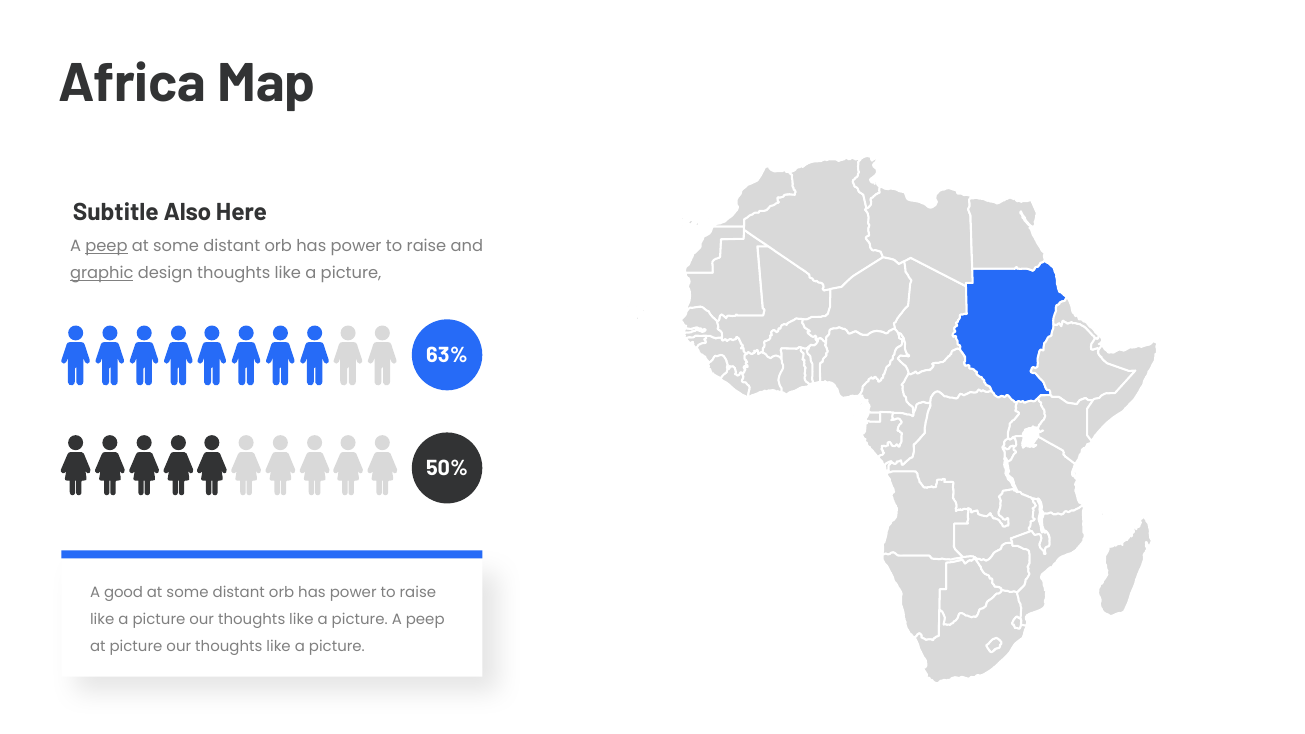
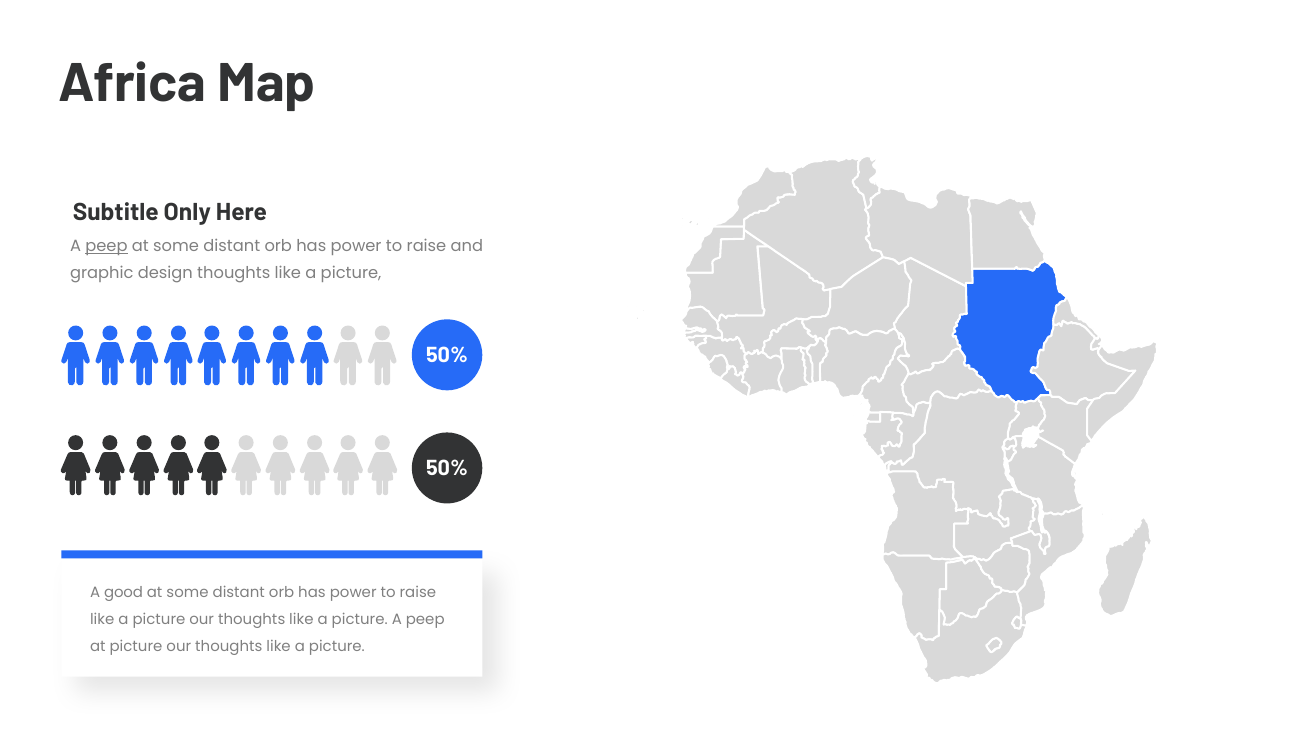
Also: Also -> Only (187, 213)
graphic underline: present -> none (102, 273)
63%: 63% -> 50% (447, 355)
